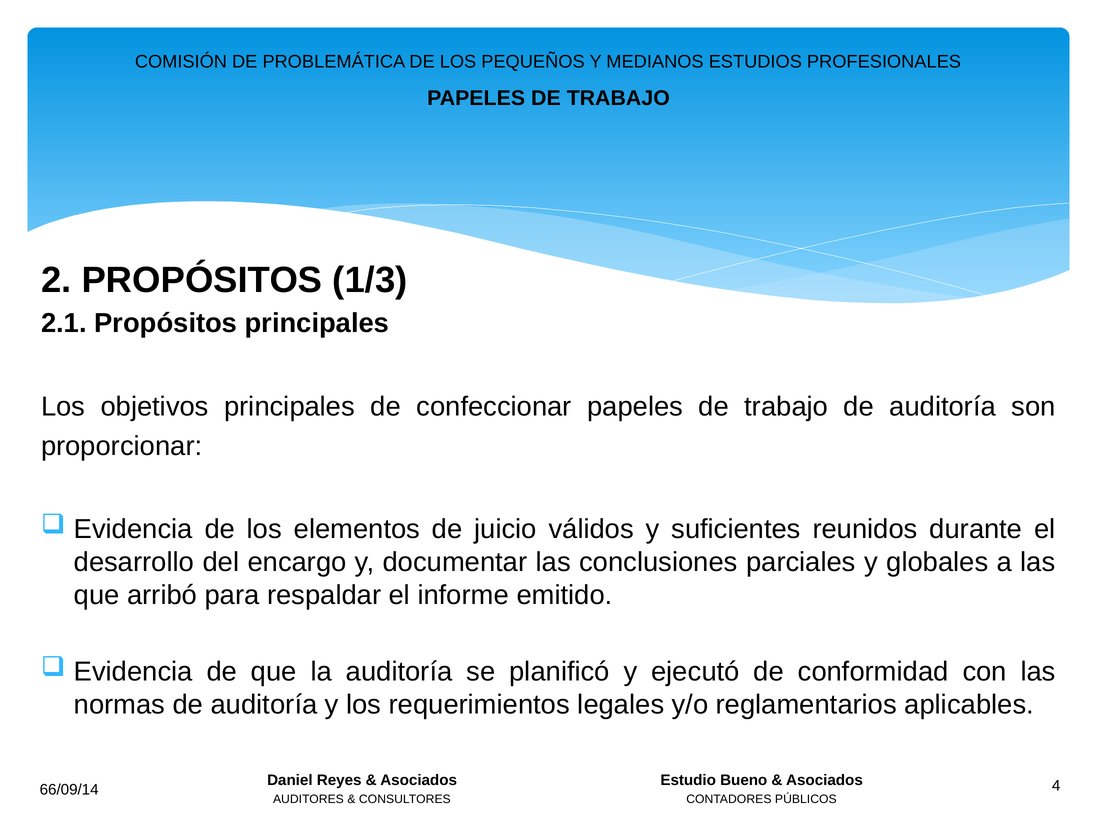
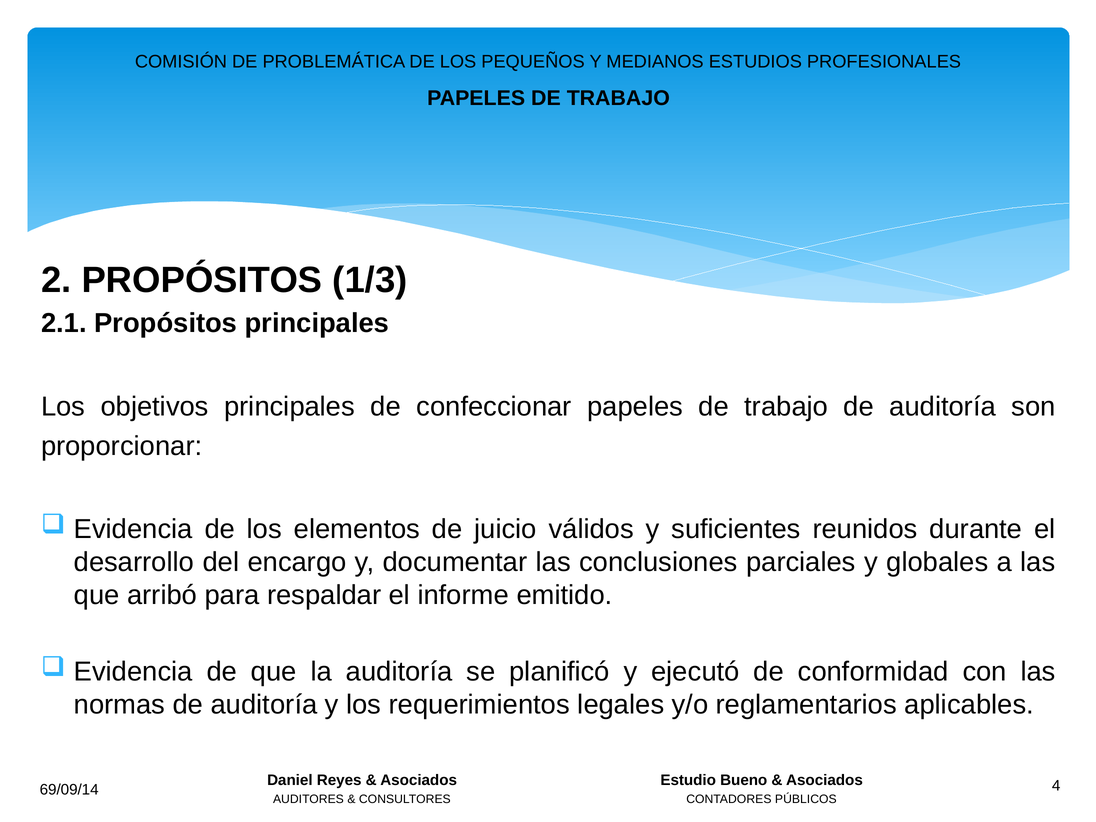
66/09/14: 66/09/14 -> 69/09/14 (69, 790)
